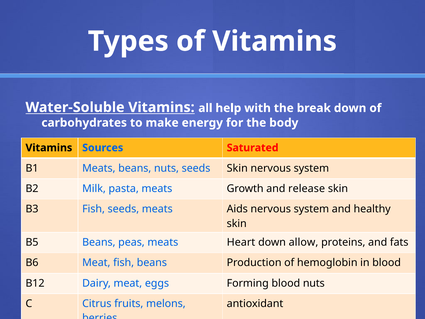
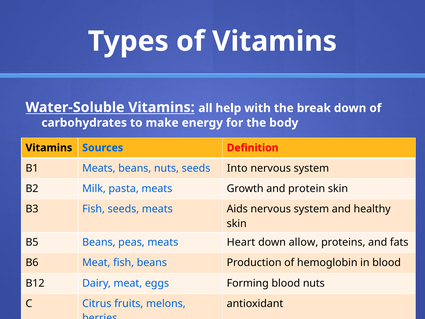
Saturated: Saturated -> Definition (253, 148)
seeds Skin: Skin -> Into (237, 168)
release: release -> protein (307, 189)
